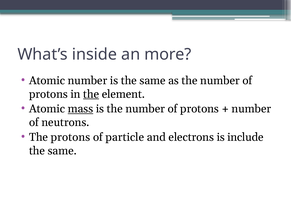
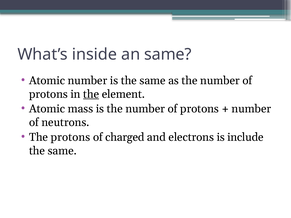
an more: more -> same (168, 54)
mass underline: present -> none (80, 109)
particle: particle -> charged (125, 137)
